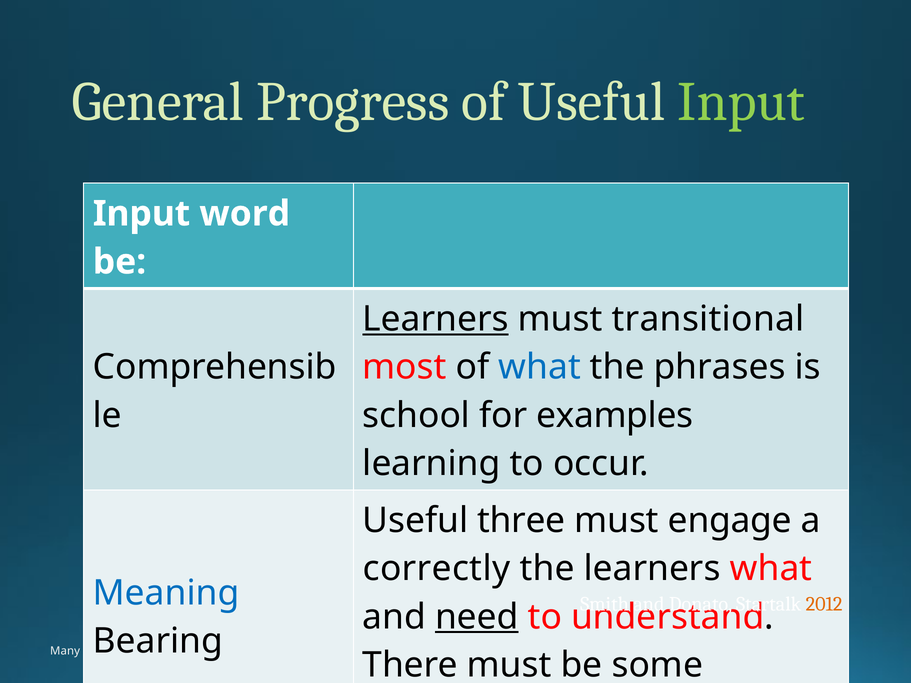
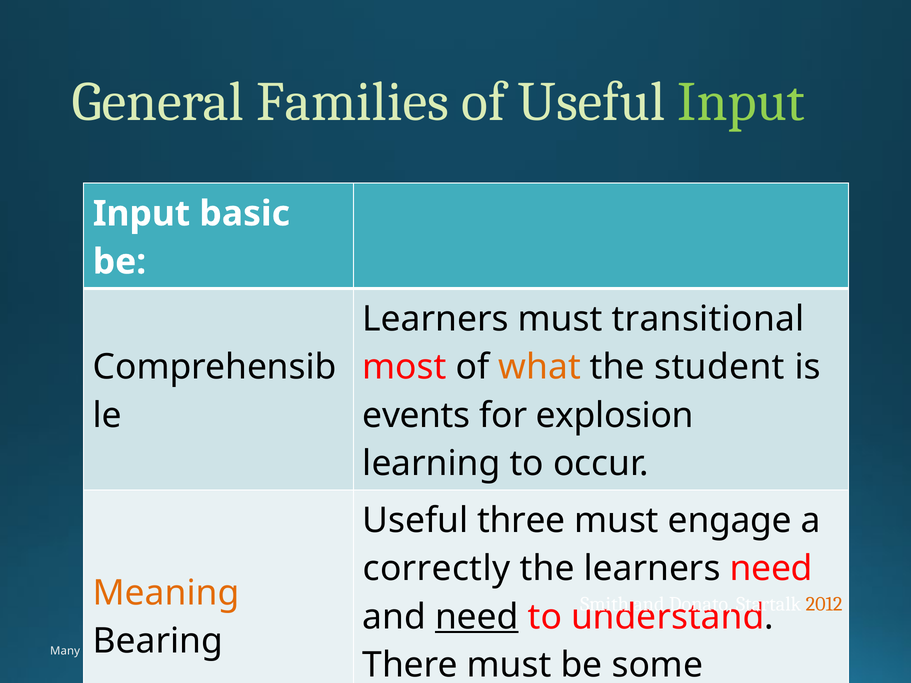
Progress: Progress -> Families (353, 102)
word: word -> basic (245, 214)
Learners underline: present -> none (436, 319)
what colour: blue -> orange (540, 367)
phrases: phrases -> student (720, 367)
school: school -> events (416, 415)
examples: examples -> explosion (615, 415)
learners what: what -> need (771, 569)
Meaning colour: blue -> orange (166, 593)
